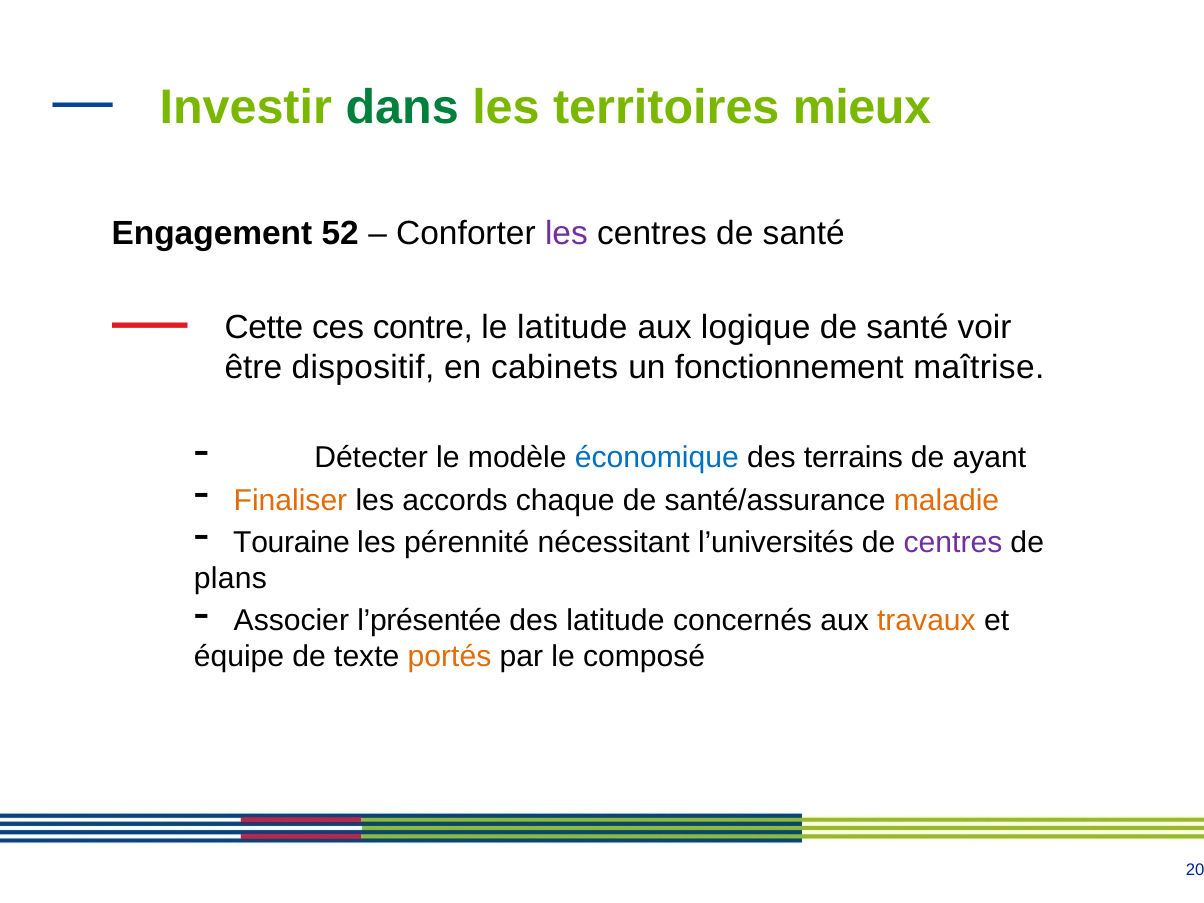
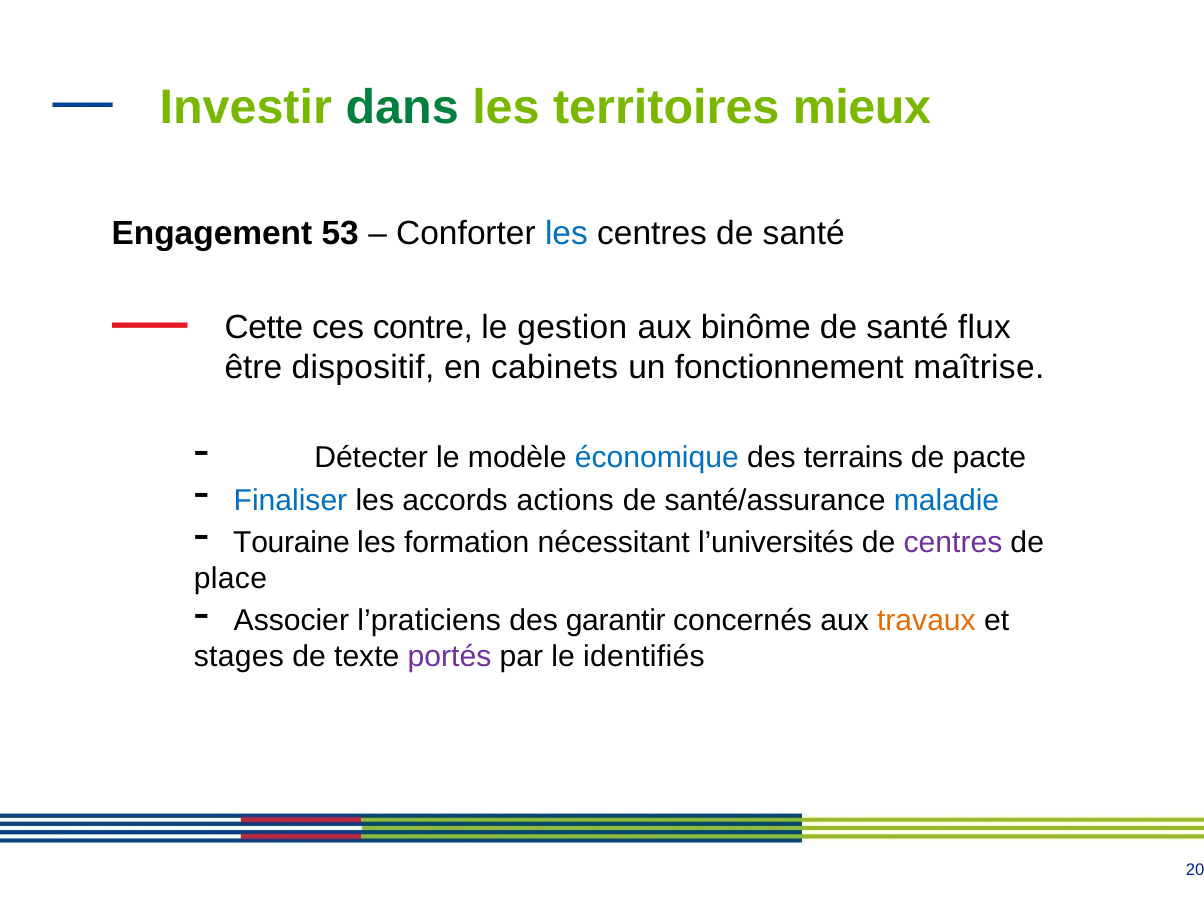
52: 52 -> 53 (340, 233)
les colour: purple -> blue (566, 233)
le latitude: latitude -> gestion (572, 327)
logique: logique -> binôme (756, 327)
voir: voir -> flux (984, 327)
ayant: ayant -> pacte (989, 458)
Finaliser colour: orange -> blue (290, 500)
chaque: chaque -> actions (565, 500)
maladie colour: orange -> blue (946, 500)
pérennité: pérennité -> formation (467, 542)
plans: plans -> place (230, 578)
l’présentée: l’présentée -> l’praticiens (429, 621)
des latitude: latitude -> garantir (616, 621)
équipe: équipe -> stages (239, 657)
portés colour: orange -> purple (450, 657)
composé: composé -> identifiés (644, 657)
